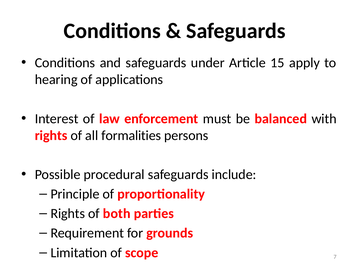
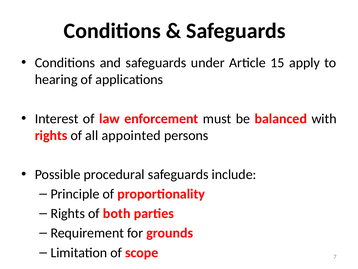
formalities: formalities -> appointed (131, 135)
